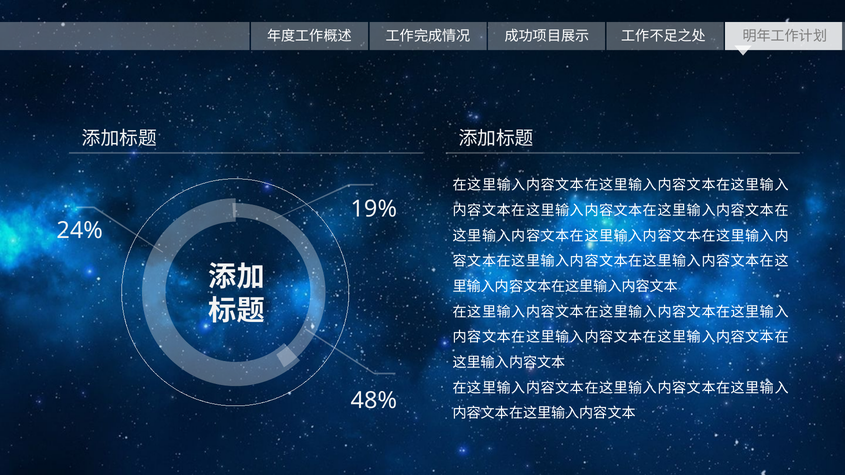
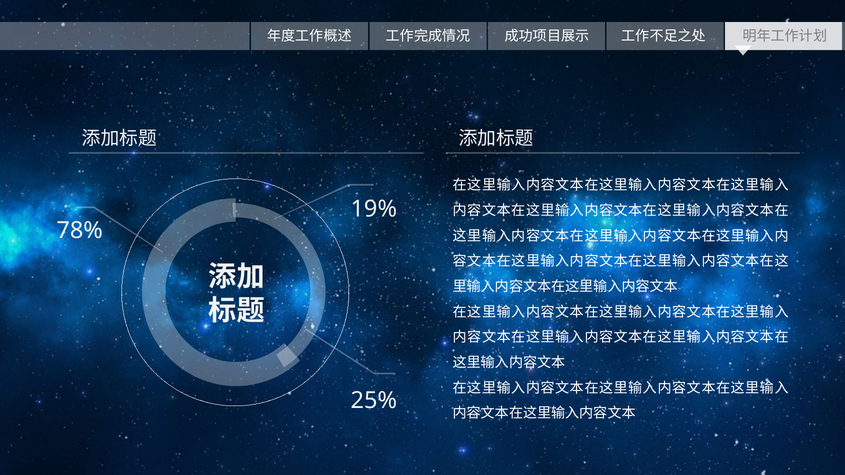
24%: 24% -> 78% (80, 231)
48%: 48% -> 25% (374, 401)
